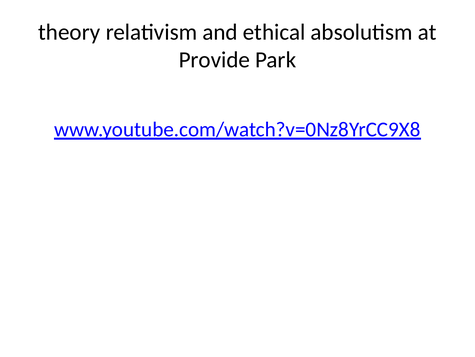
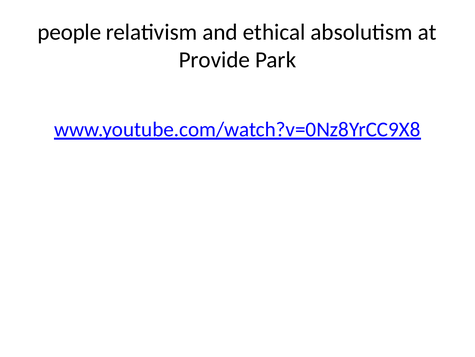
theory: theory -> people (69, 32)
